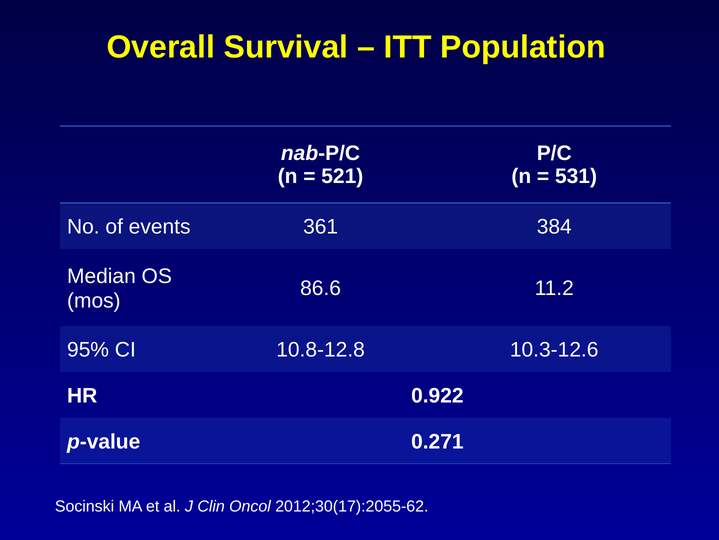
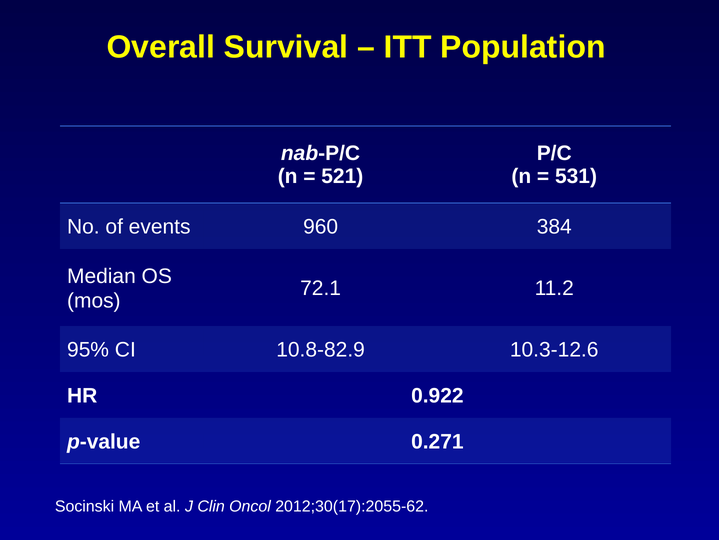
361: 361 -> 960 (321, 227)
86.6: 86.6 -> 72.1 (321, 288)
10.8-12.8: 10.8-12.8 -> 10.8-82.9 (321, 349)
